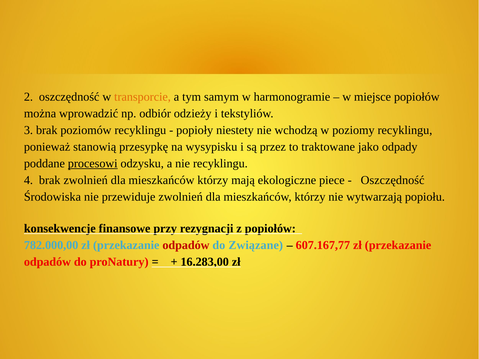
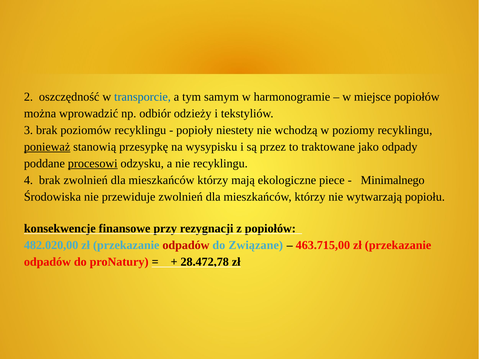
transporcie colour: orange -> blue (142, 97)
ponieważ underline: none -> present (47, 147)
Oszczędność: Oszczędność -> Minimalnego (393, 180)
782.000,00: 782.000,00 -> 482.020,00 (51, 245)
607.167,77: 607.167,77 -> 463.715,00 (323, 245)
16.283,00: 16.283,00 -> 28.472,78 (205, 262)
